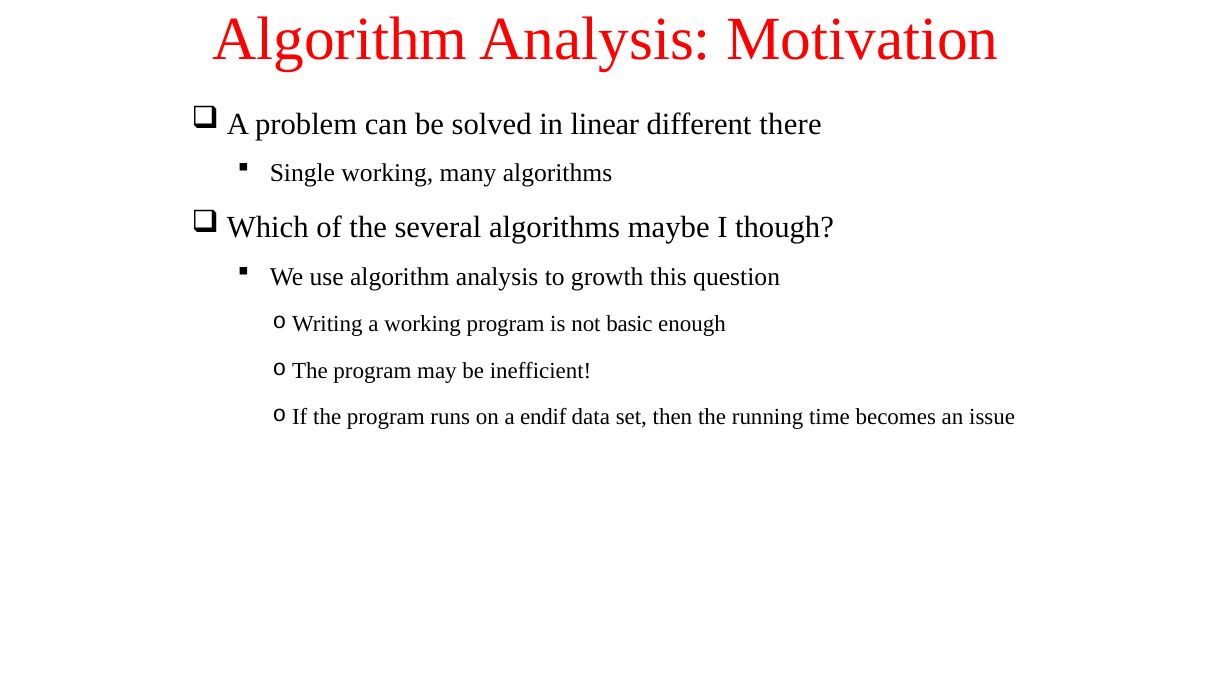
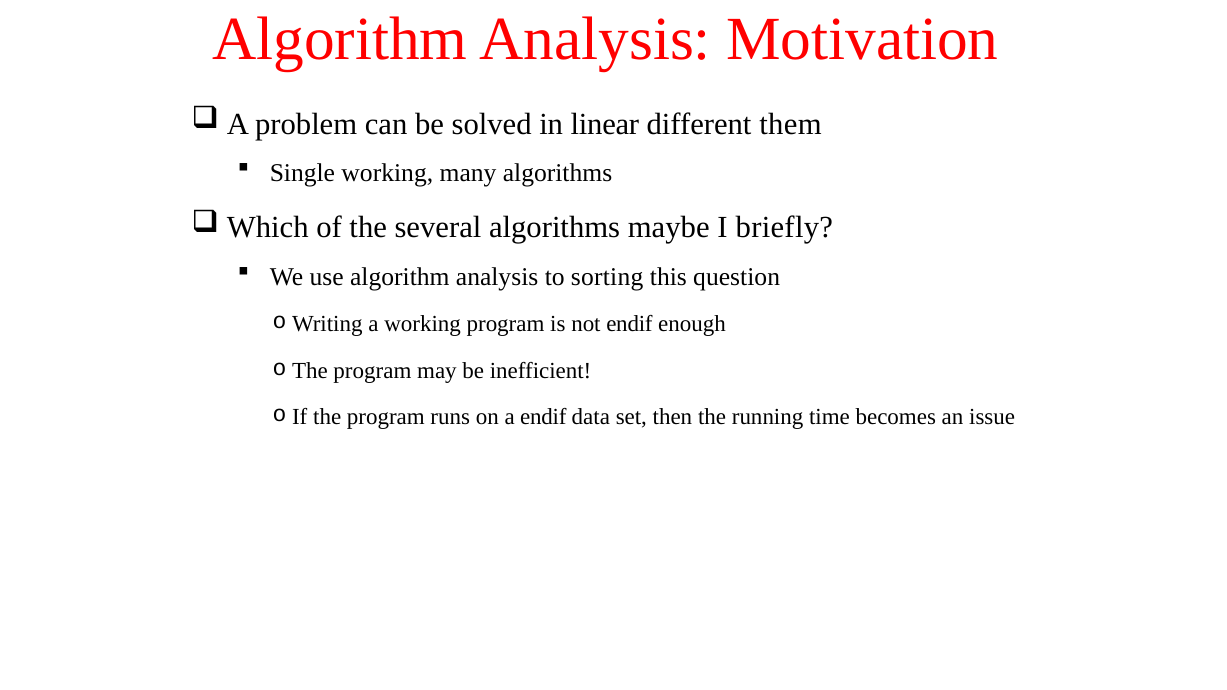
there: there -> them (791, 124)
though: though -> briefly (784, 228)
growth: growth -> sorting (607, 277)
not basic: basic -> endif (629, 324)
